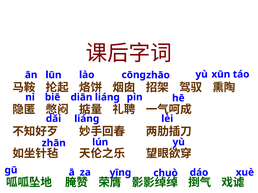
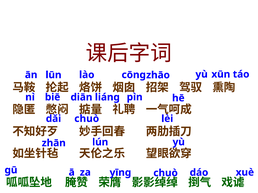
dǎi liáng: liáng -> chuò (87, 119)
